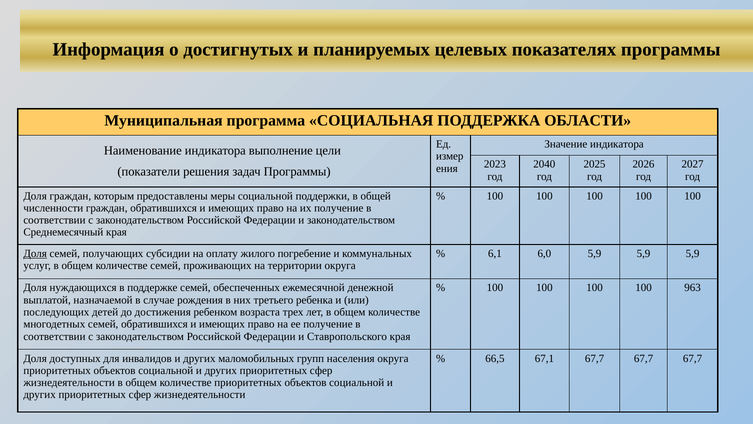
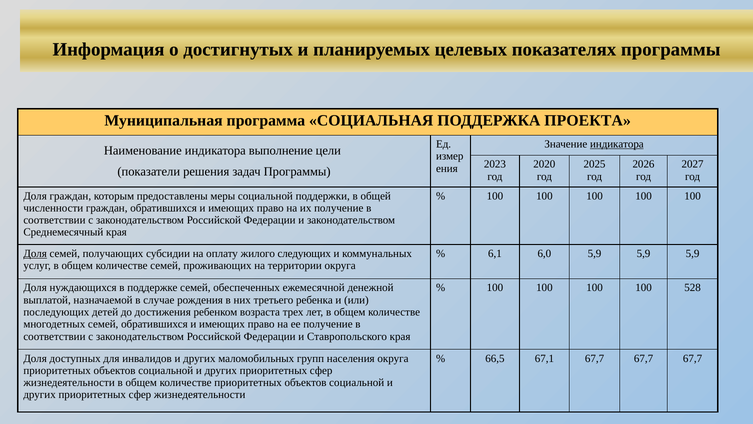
ОБЛАСТИ: ОБЛАСТИ -> ПРОЕКТА (588, 121)
индикатора underline: none -> present (617, 144)
2040: 2040 -> 2020 (544, 164)
погребение: погребение -> следующих (304, 253)
963: 963 -> 528 (693, 287)
